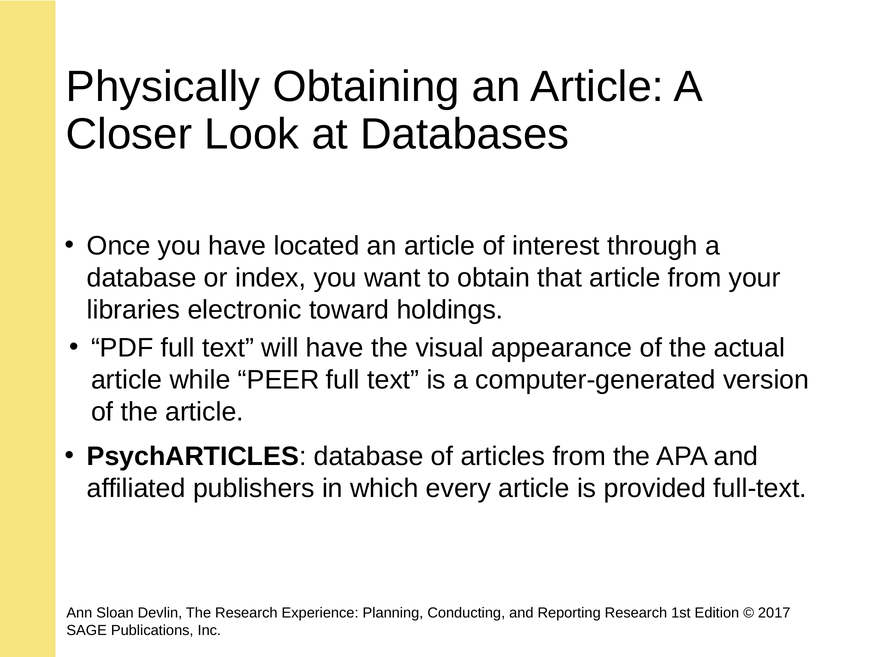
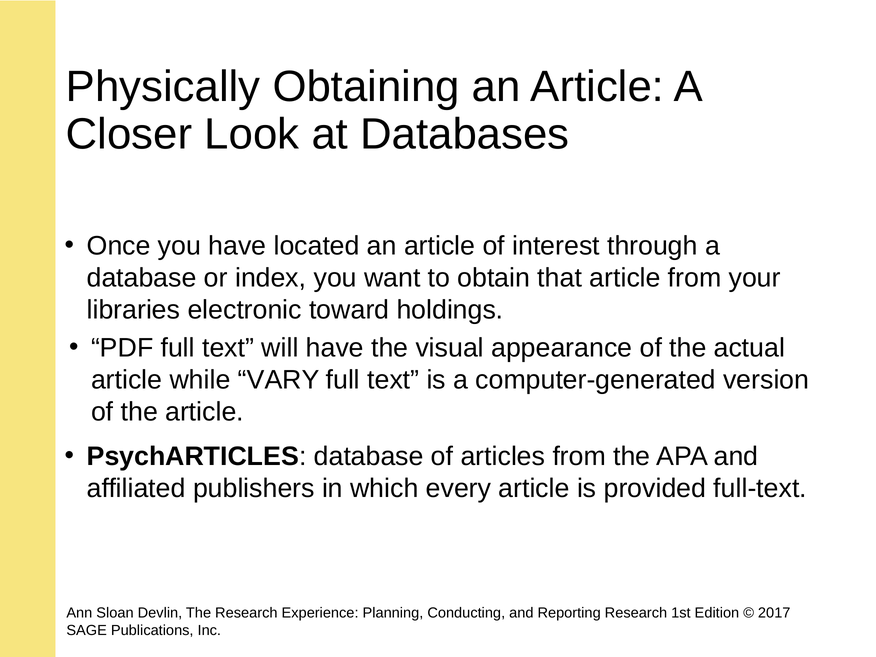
PEER: PEER -> VARY (279, 380)
